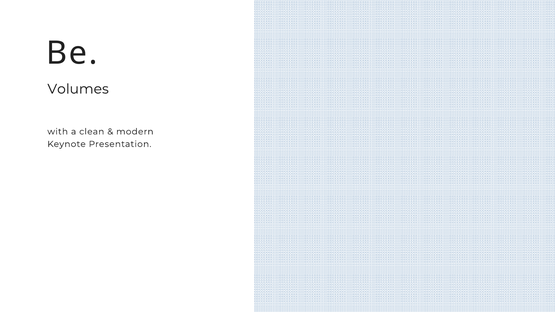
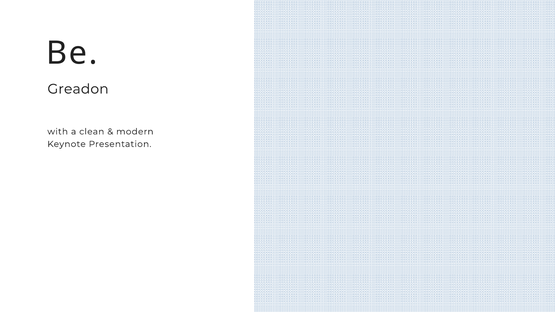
Volumes: Volumes -> Greadon (78, 89)
